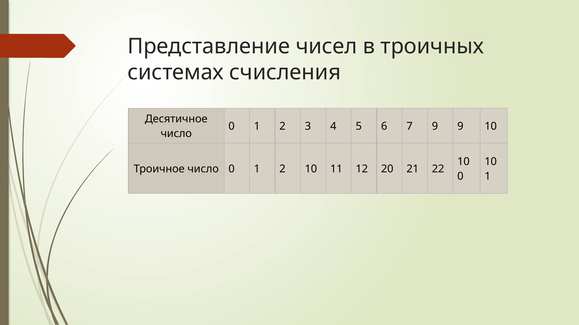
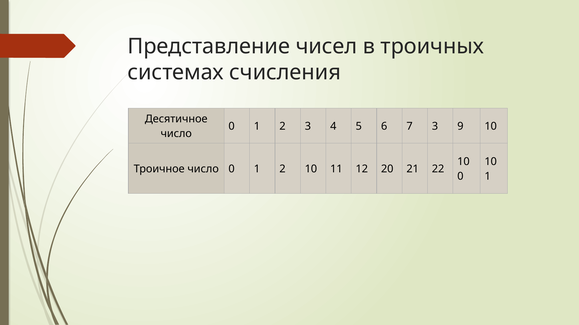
7 9: 9 -> 3 (435, 127)
